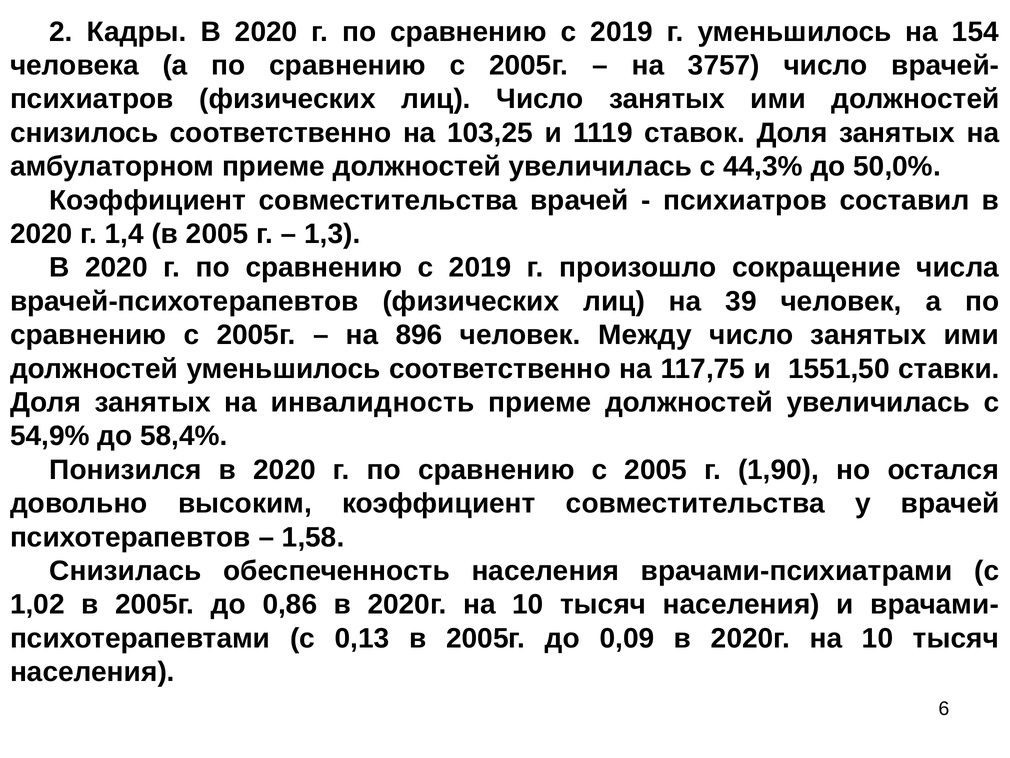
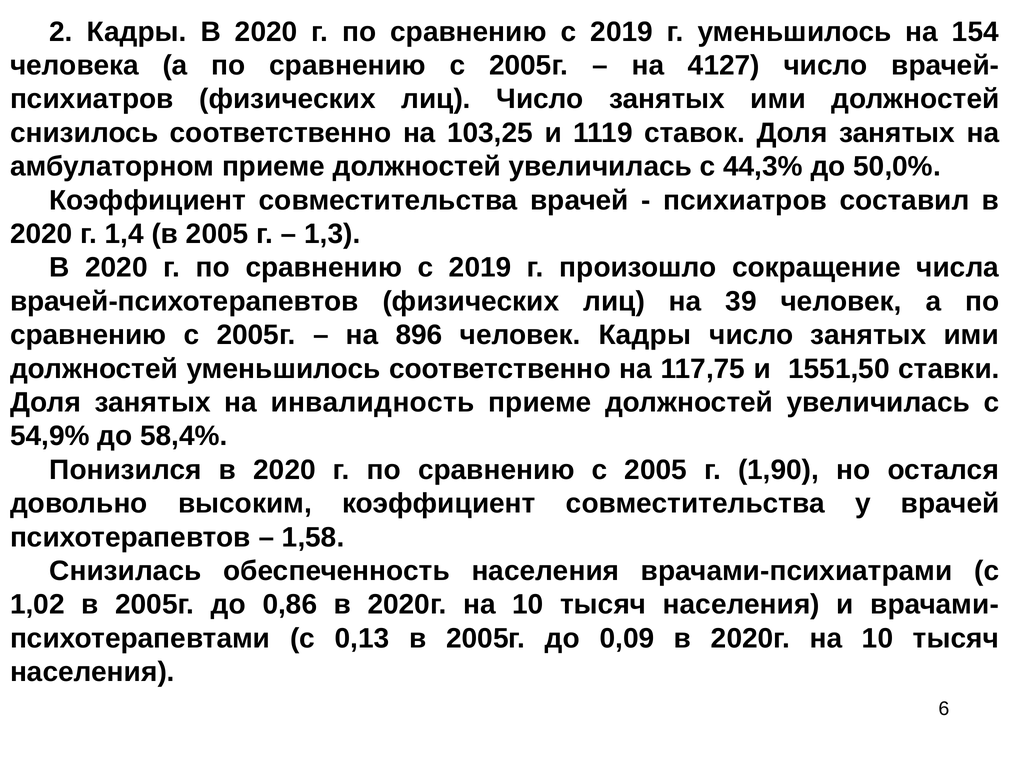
3757: 3757 -> 4127 (724, 65)
человек Между: Между -> Кадры (645, 335)
